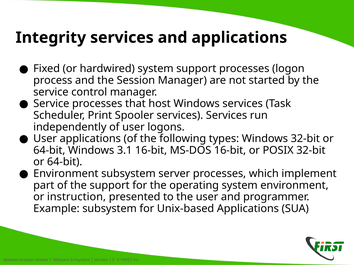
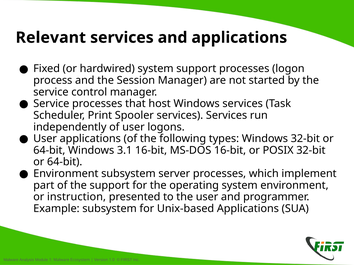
Integrity: Integrity -> Relevant (51, 38)
